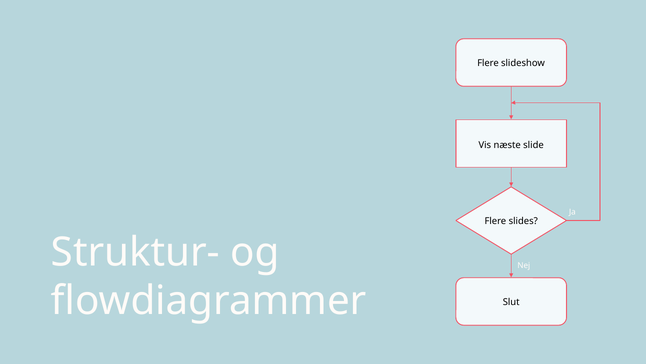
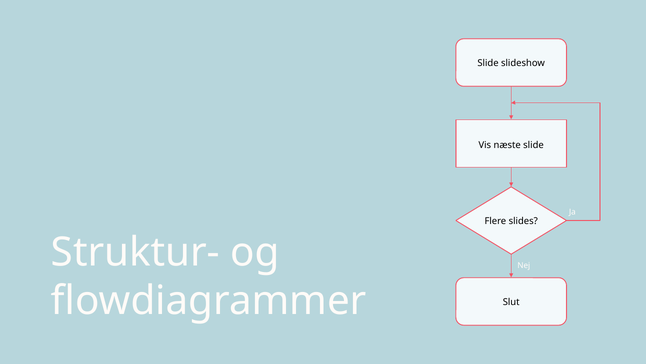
Flere: Flere -> Slide (488, 63)
